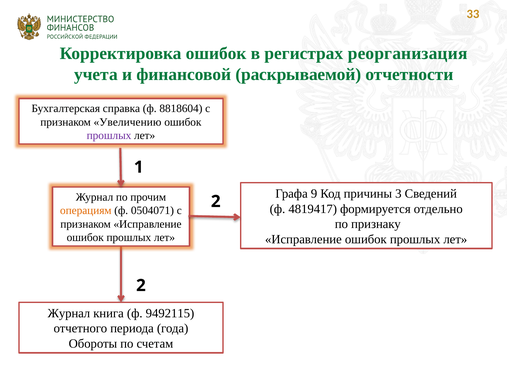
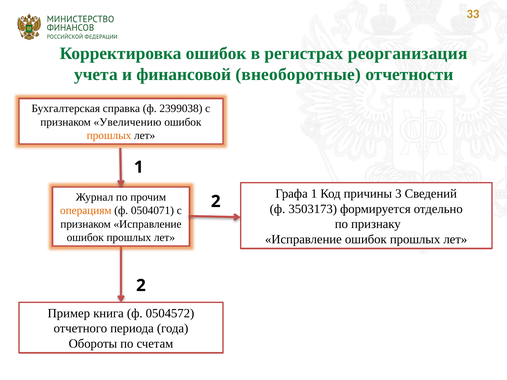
раскрываемой: раскрываемой -> внеоборотные (298, 74)
8818604: 8818604 -> 2399038 (181, 109)
прошлых colour: purple -> orange (109, 136)
Графа 9: 9 -> 1 (314, 194)
4819417: 4819417 -> 3503173 (313, 209)
Журнал: Журнал -> Пример (69, 313)
9492115: 9492115 -> 0504572 (170, 313)
